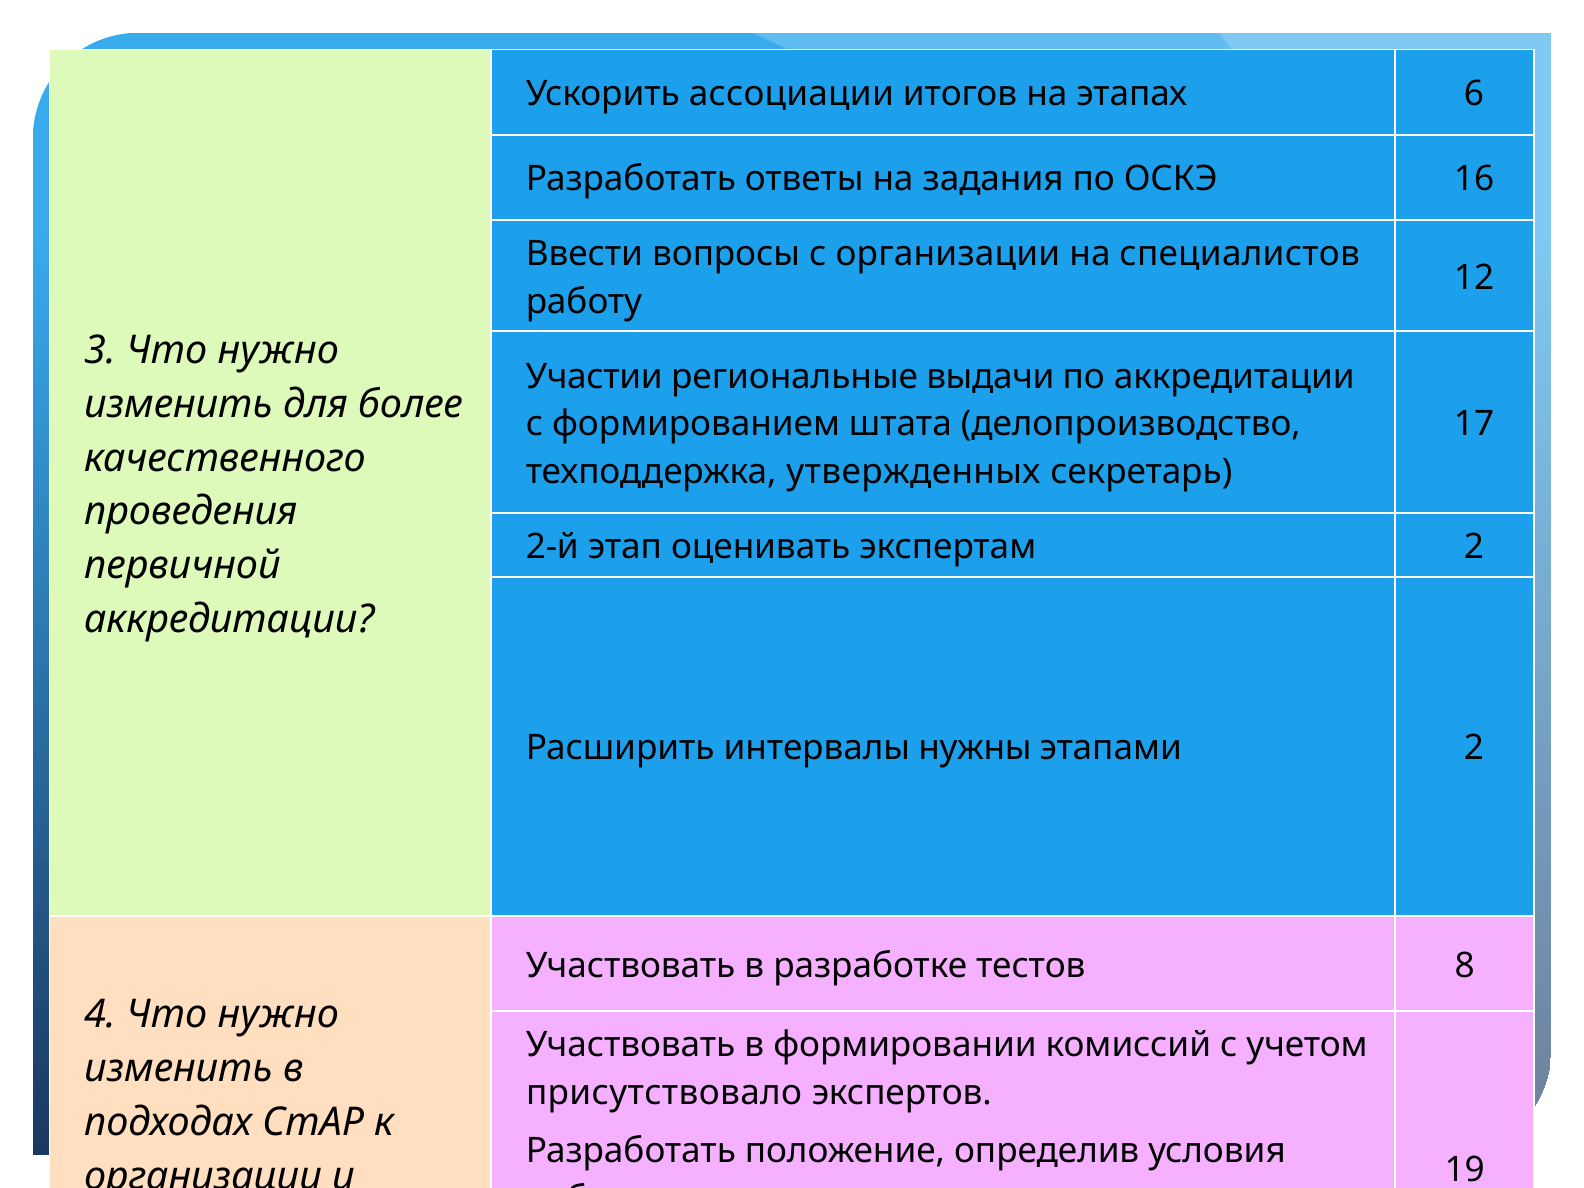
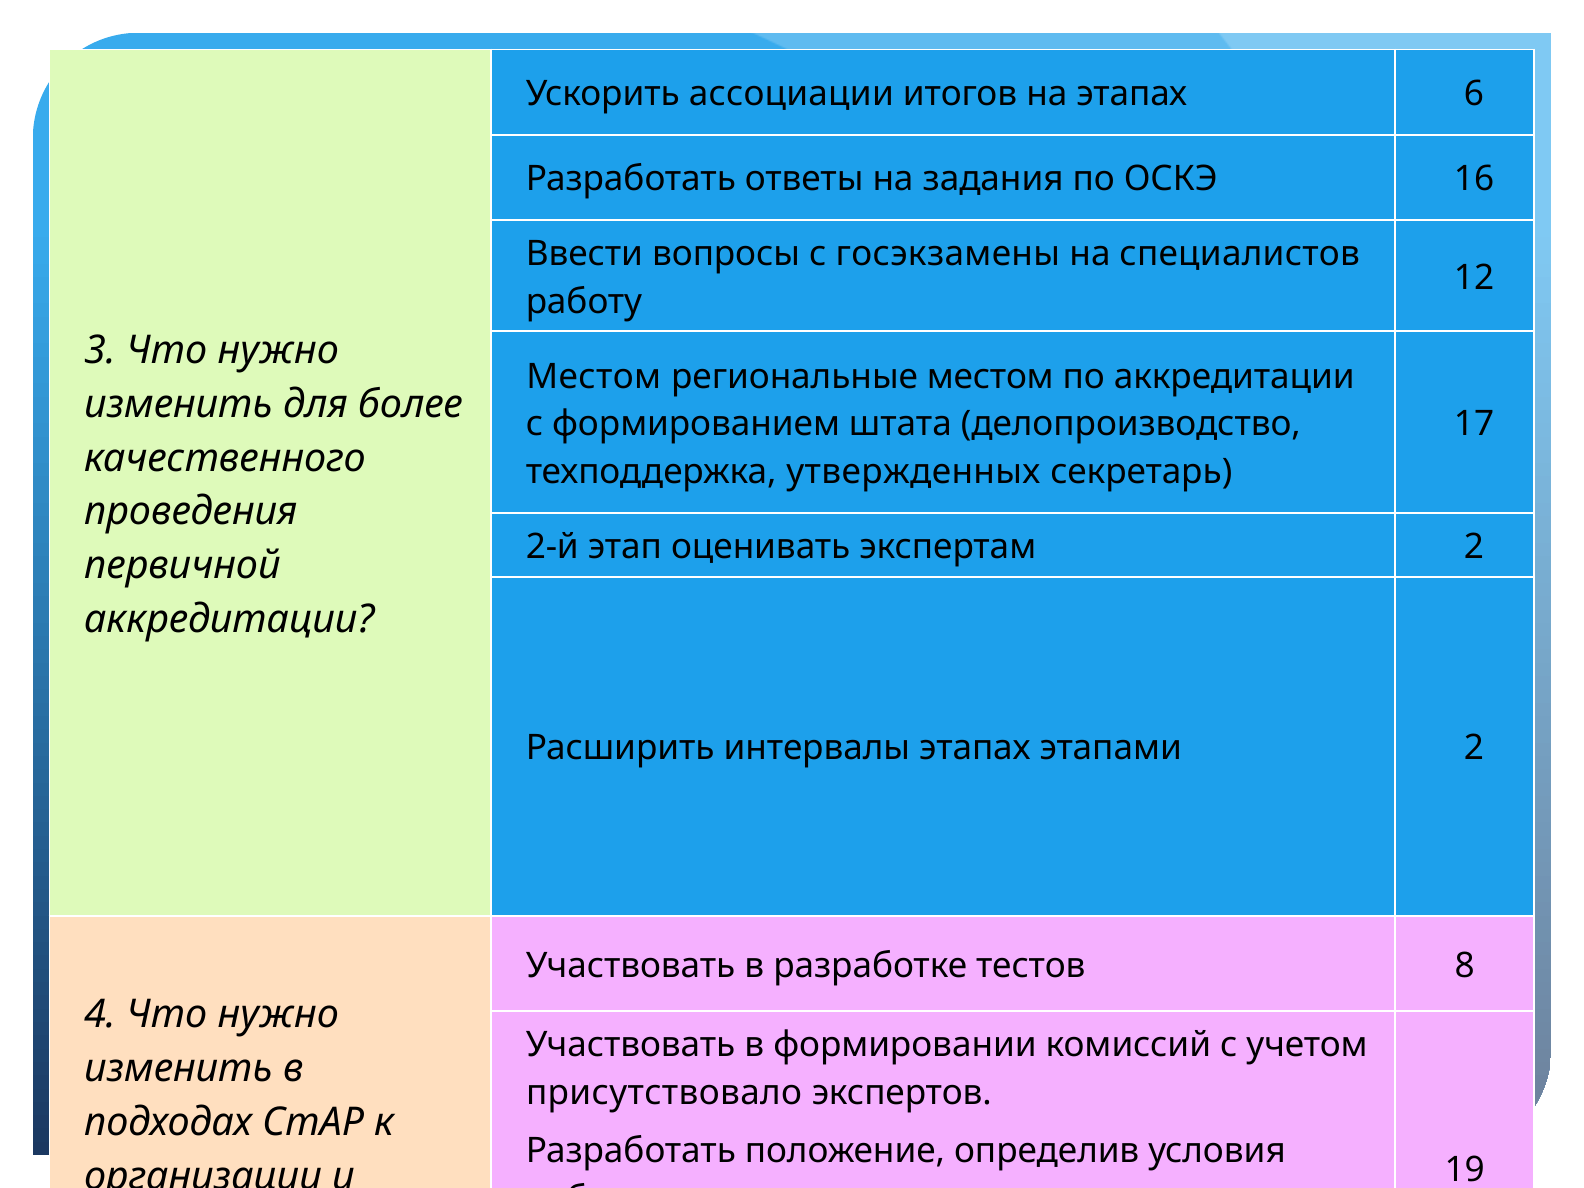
с организации: организации -> госэкзамены (948, 254)
Участии: Участии -> Местом (594, 376)
региональные выдачи: выдачи -> местом (990, 376)
интервалы нужны: нужны -> этапах (975, 748)
